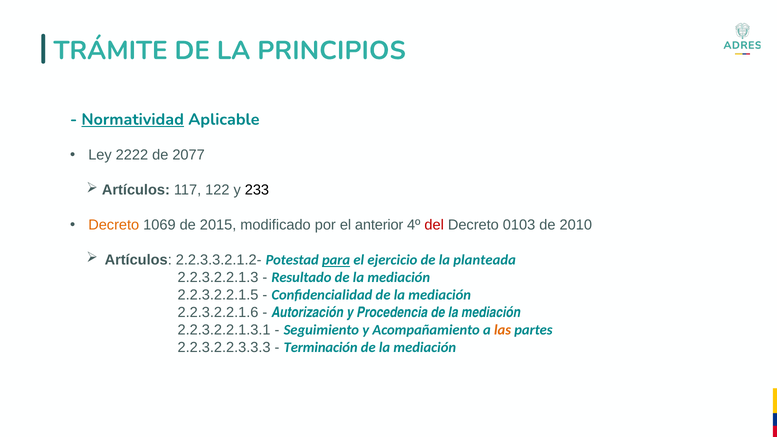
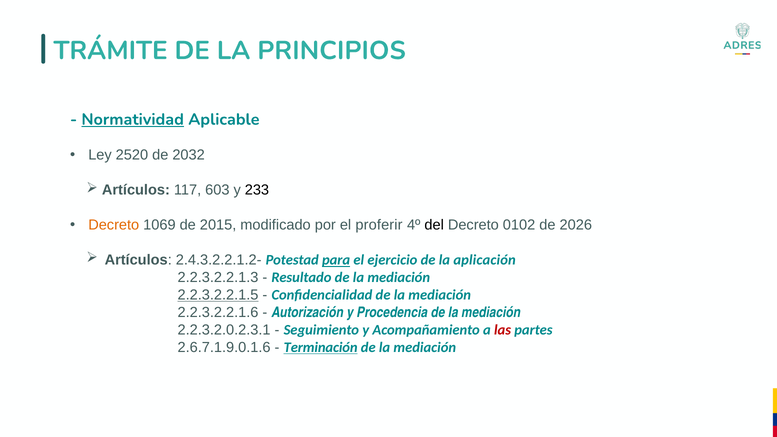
2222: 2222 -> 2520 (132, 155)
2077: 2077 -> 2032 (189, 155)
122: 122 -> 603 (217, 190)
anterior: anterior -> proferir (379, 225)
del colour: red -> black (434, 225)
0103: 0103 -> 0102 (519, 225)
2010: 2010 -> 2026 (576, 225)
2.2.3.3.2.1.2-: 2.2.3.3.2.1.2- -> 2.4.3.2.2.1.2- (219, 260)
planteada: planteada -> aplicación (485, 260)
2.2.3.2.2.1.5 underline: none -> present (218, 295)
2.2.3.2.2.1.3.1: 2.2.3.2.2.1.3.1 -> 2.2.3.2.0.2.3.1 (224, 330)
las colour: orange -> red (503, 330)
2.2.3.2.2.3.3.3: 2.2.3.2.2.3.3.3 -> 2.6.7.1.9.0.1.6 (224, 348)
Terminación underline: none -> present (321, 348)
